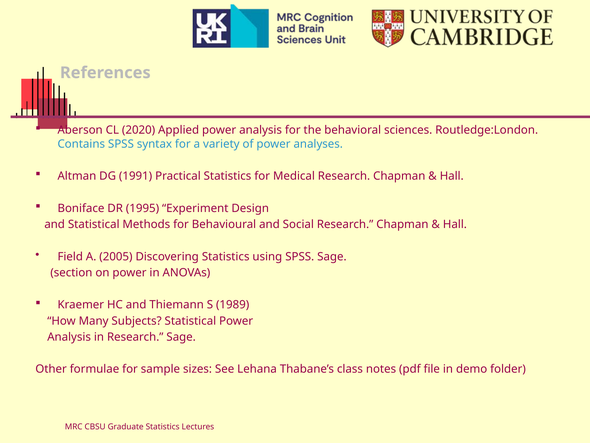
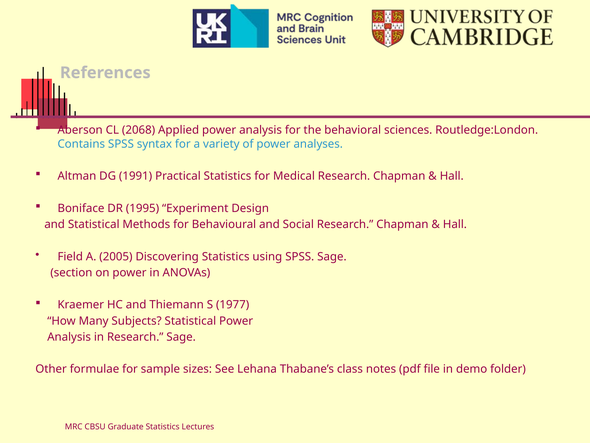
2020: 2020 -> 2068 (139, 130)
1989: 1989 -> 1977 (233, 304)
